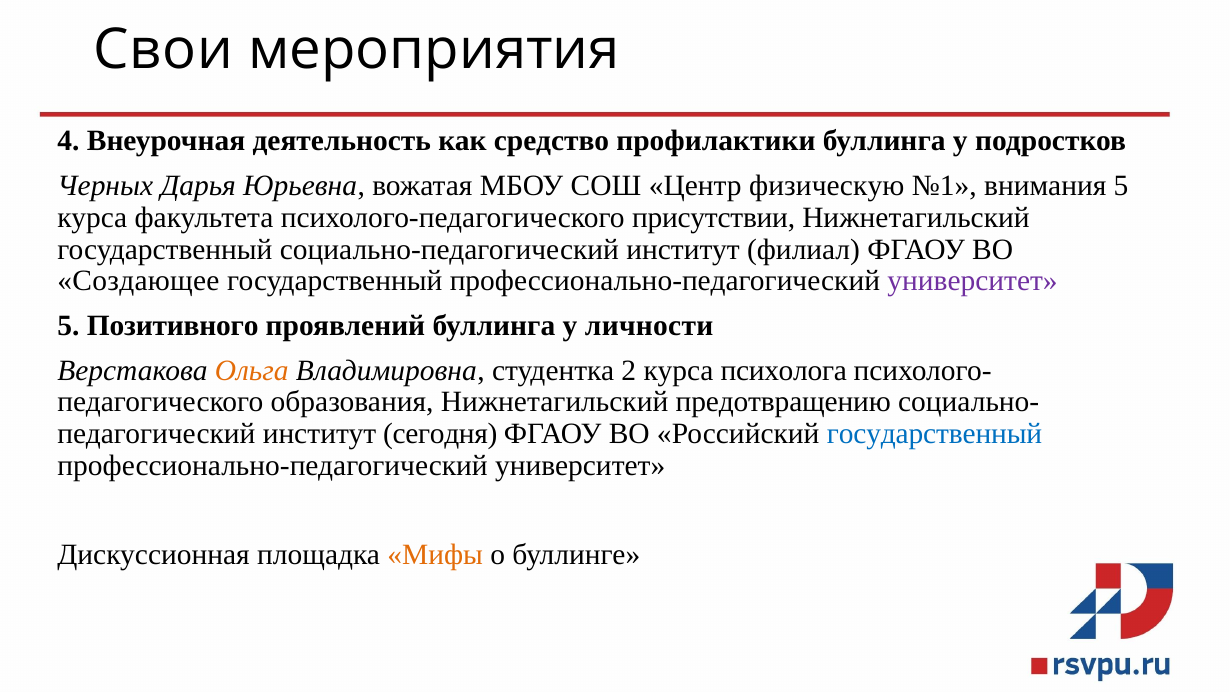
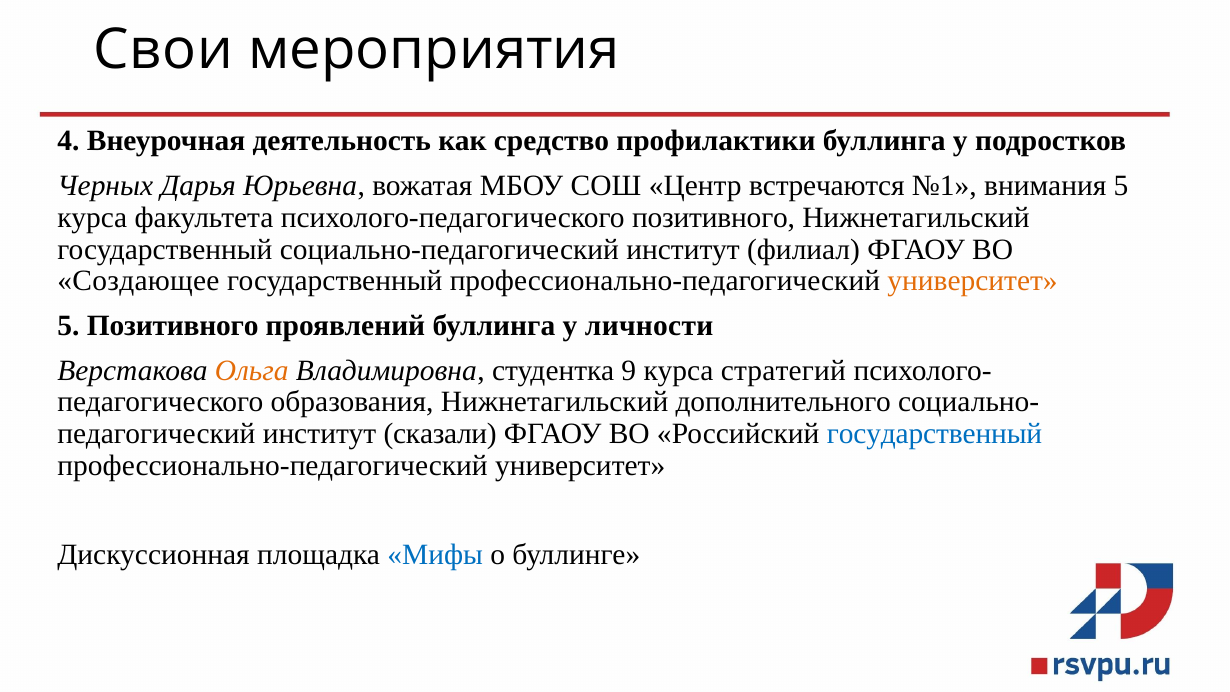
физическую: физическую -> встречаются (827, 186)
присутствии: присутствии -> позитивного (714, 217)
университет colour: purple -> orange (973, 281)
2: 2 -> 9 (629, 370)
психолога: психолога -> стратегий (783, 370)
предотвращению: предотвращению -> дополнительного (783, 402)
сегодня: сегодня -> сказали (440, 434)
Мифы colour: orange -> blue (435, 555)
